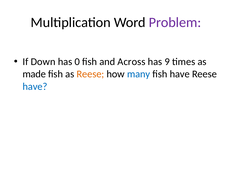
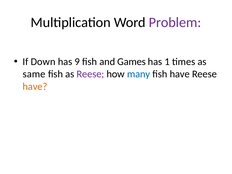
0: 0 -> 9 (77, 62)
Across: Across -> Games (132, 62)
9: 9 -> 1 (167, 62)
made: made -> same (34, 74)
Reese colour: orange -> purple (90, 74)
have colour: blue -> orange (35, 86)
